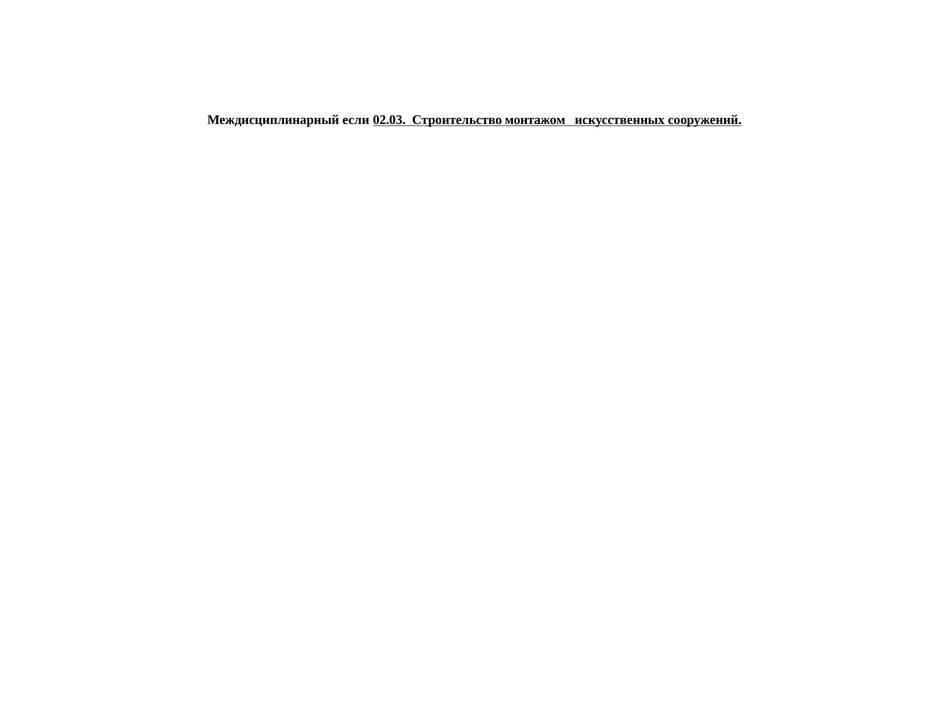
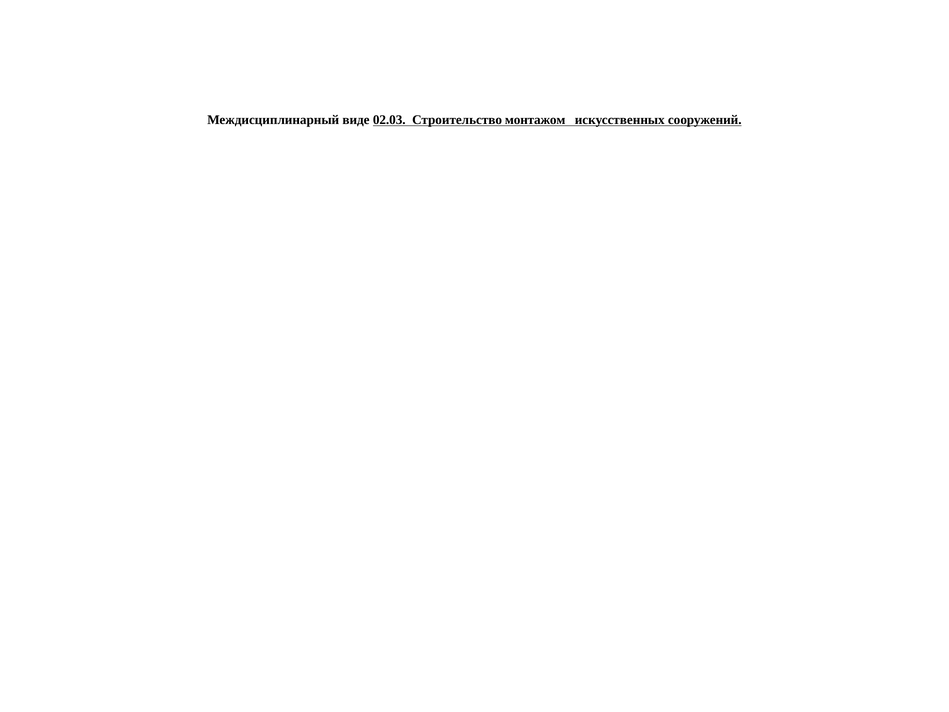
если: если -> виде (356, 120)
